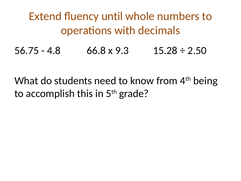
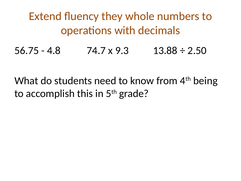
until: until -> they (112, 16)
66.8: 66.8 -> 74.7 (96, 51)
15.28: 15.28 -> 13.88 (165, 51)
